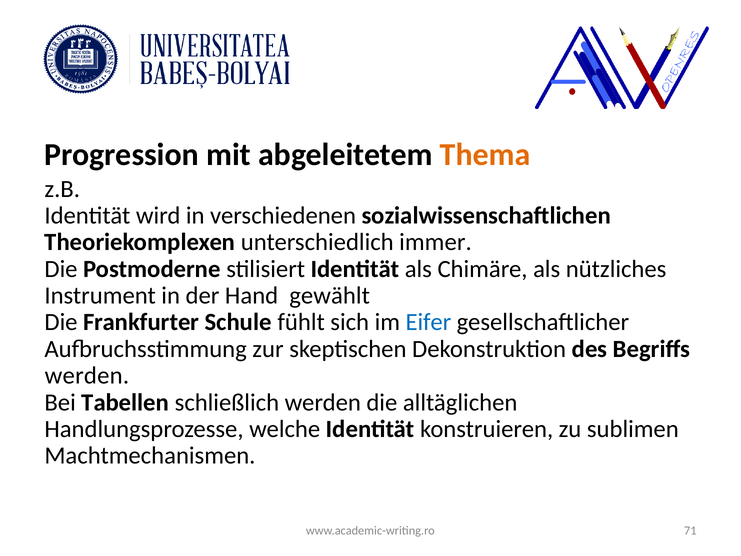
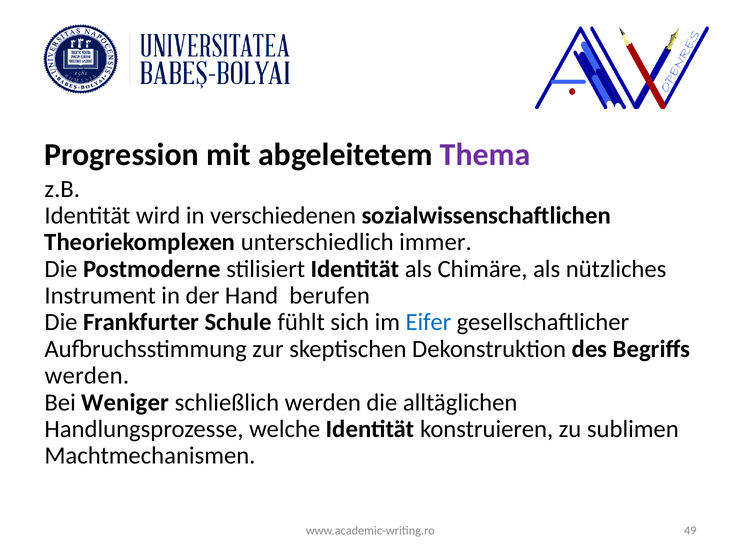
Thema colour: orange -> purple (485, 155)
gewählt: gewählt -> berufen (330, 296)
Tabellen: Tabellen -> Weniger (125, 402)
71: 71 -> 49 (690, 531)
